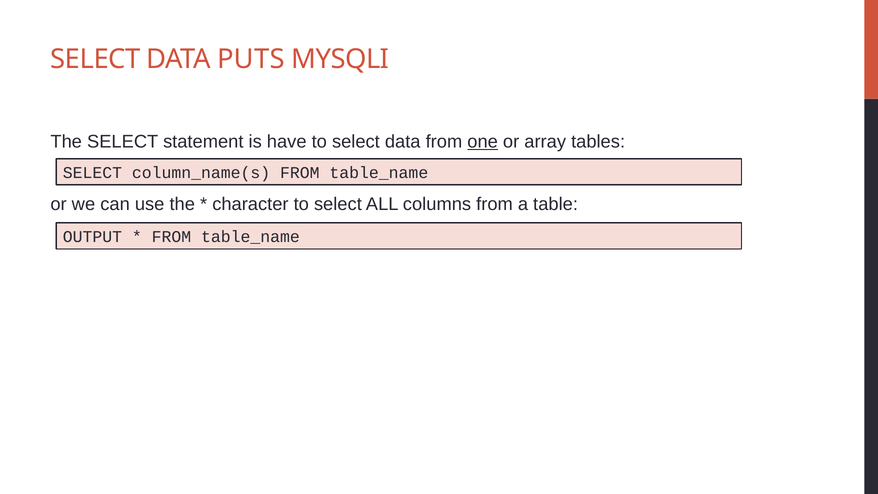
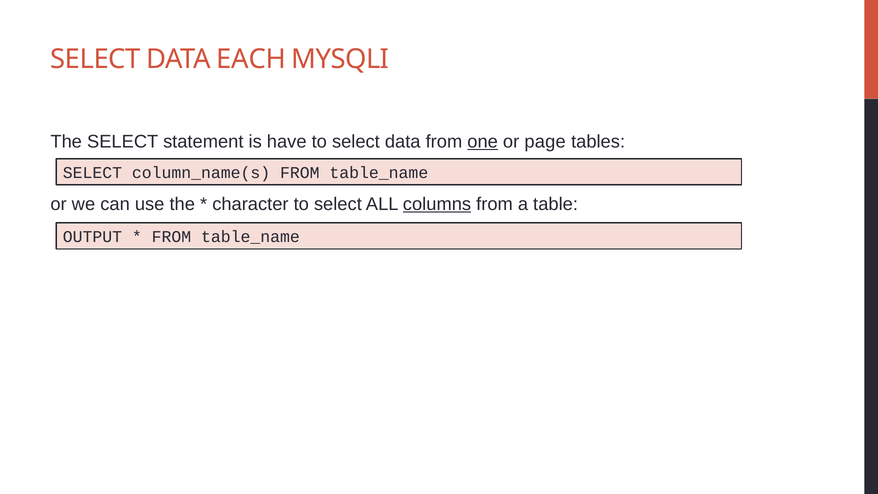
PUTS: PUTS -> EACH (251, 59)
array: array -> page (545, 142)
columns underline: none -> present (437, 204)
